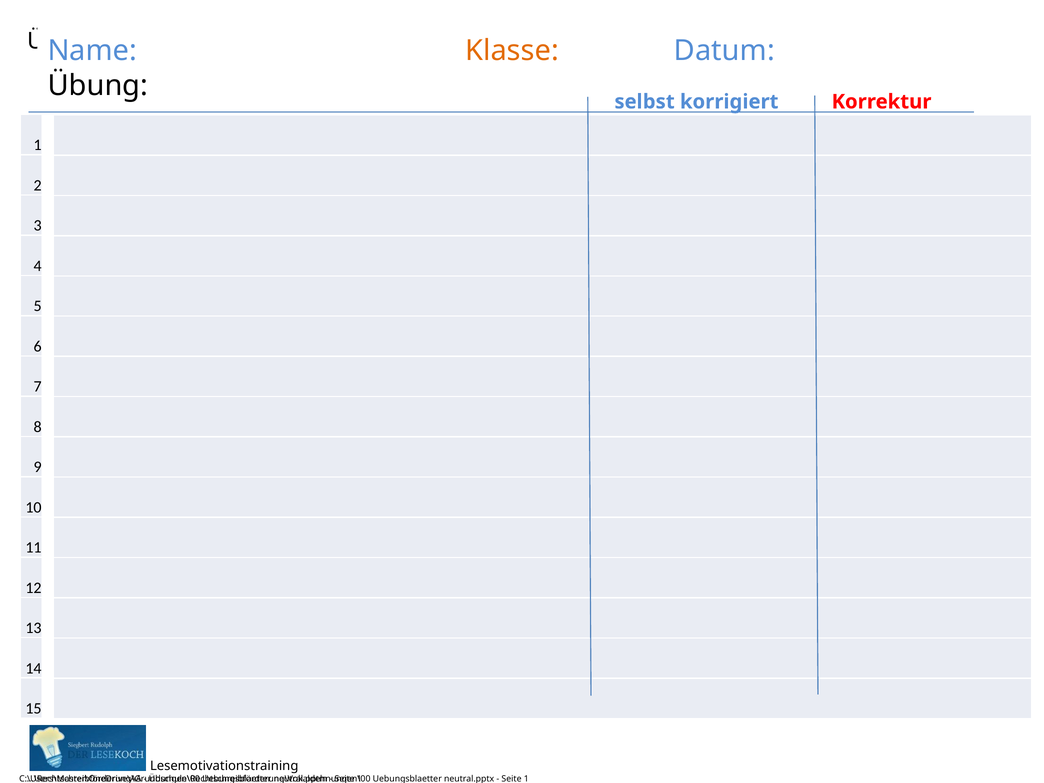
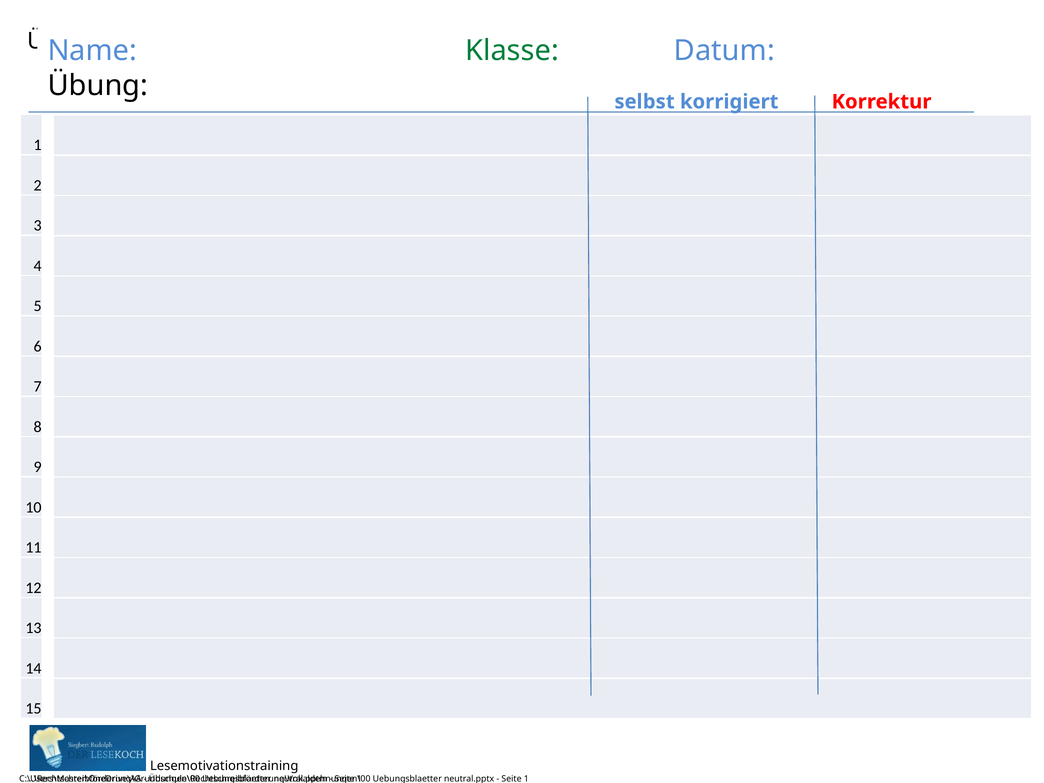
Klasse colour: orange -> green (512, 51)
